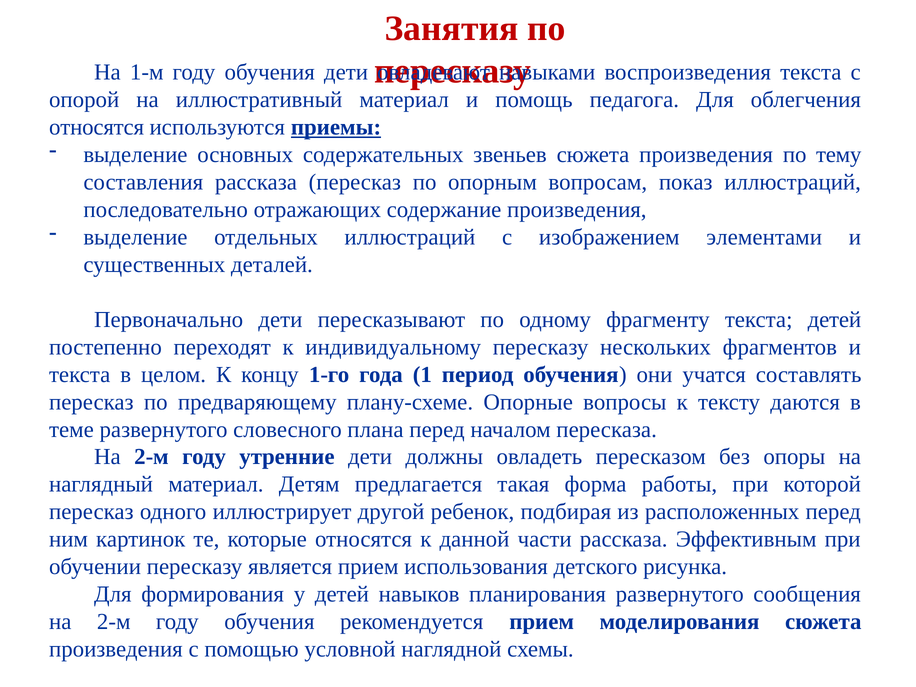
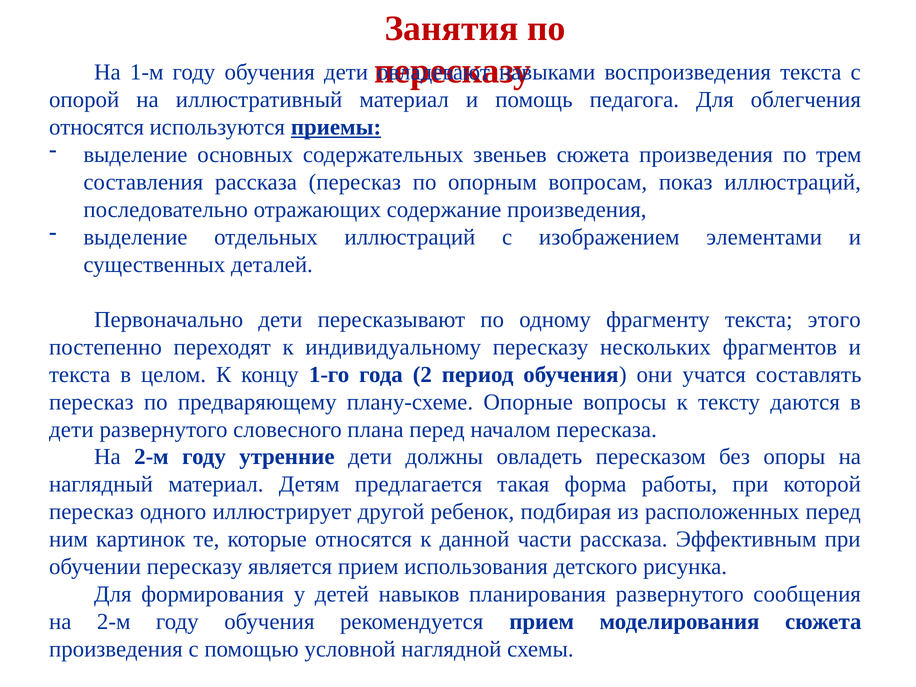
тему: тему -> трем (839, 155)
текста детей: детей -> этого (834, 320)
1: 1 -> 2 (422, 374)
теме: теме -> дети (71, 429)
